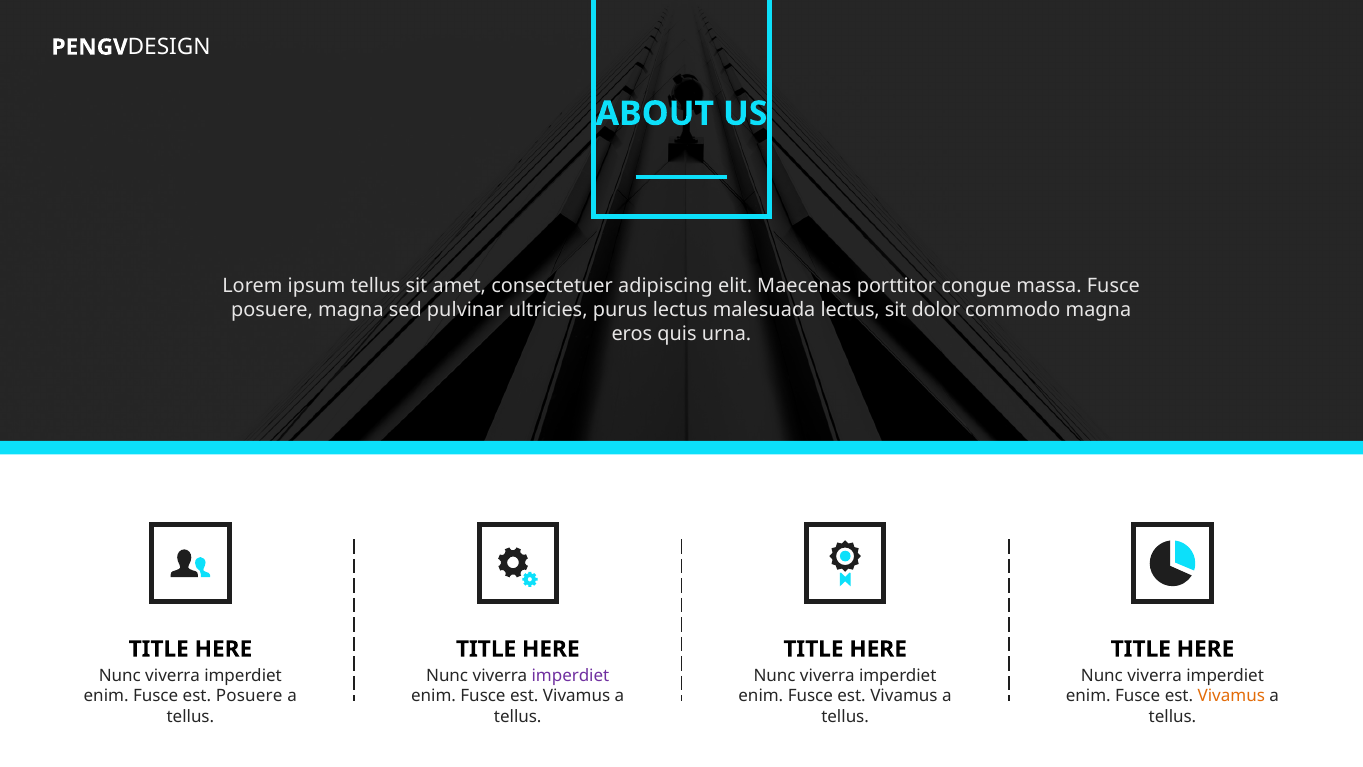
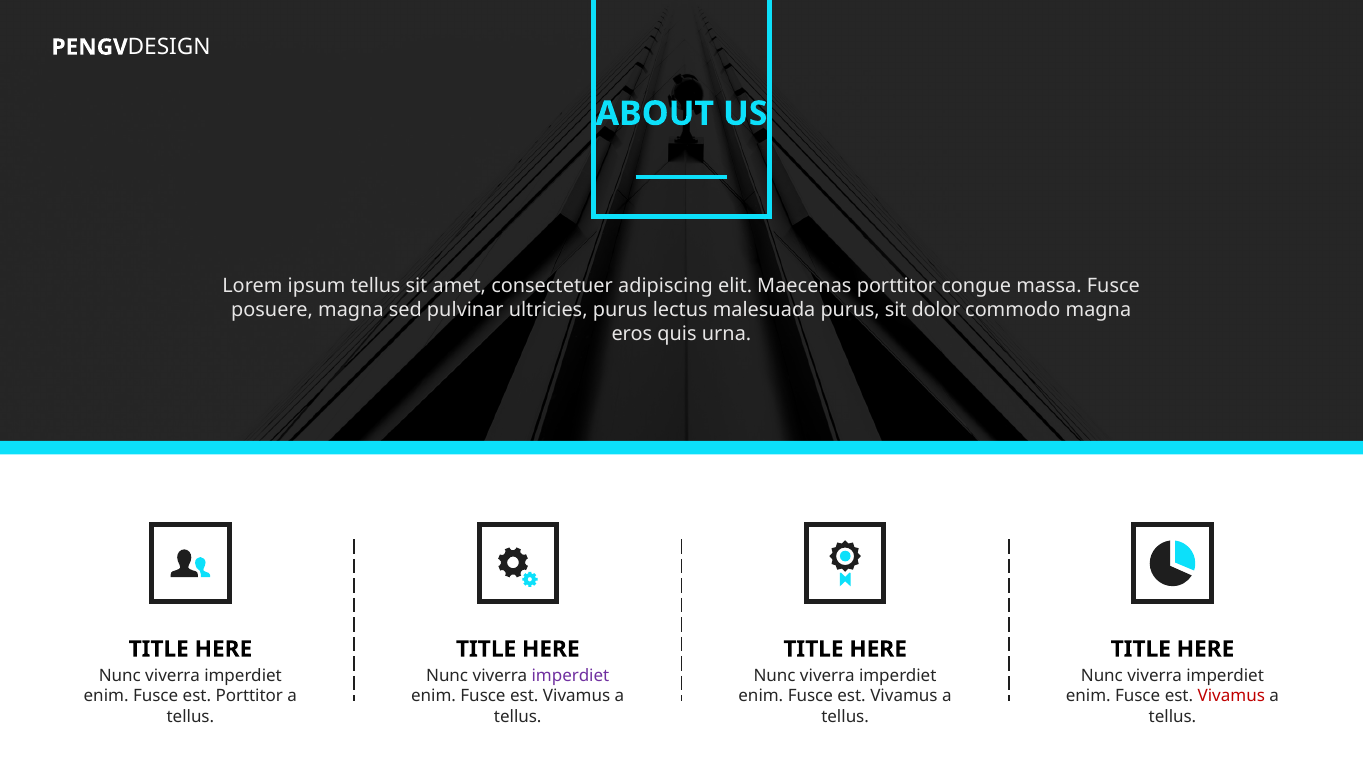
malesuada lectus: lectus -> purus (850, 310)
est Posuere: Posuere -> Porttitor (249, 696)
Vivamus colour: orange -> red (1231, 696)
